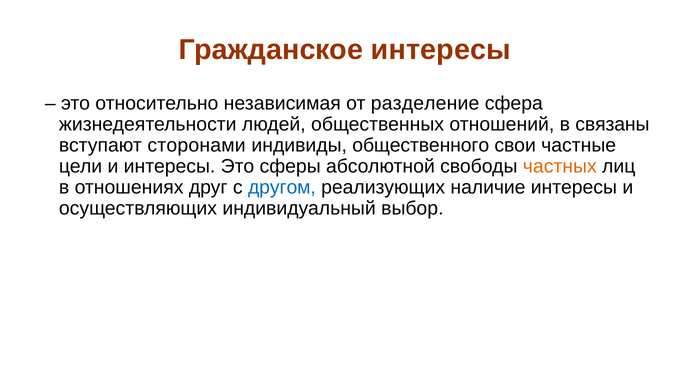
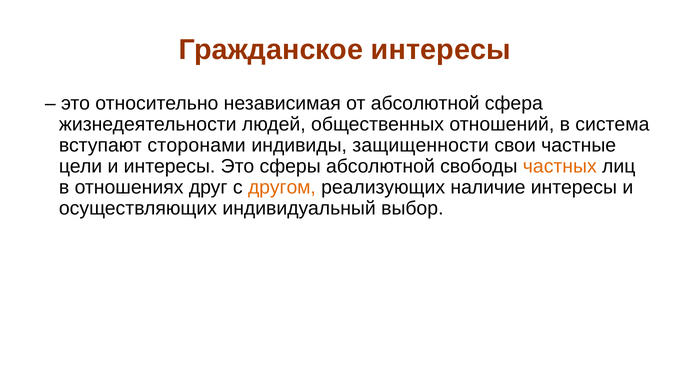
от разделение: разделение -> абсолютной (425, 103)
связаны: связаны -> система (612, 124)
общественного: общественного -> защищенности (421, 145)
другом colour: blue -> orange (282, 187)
